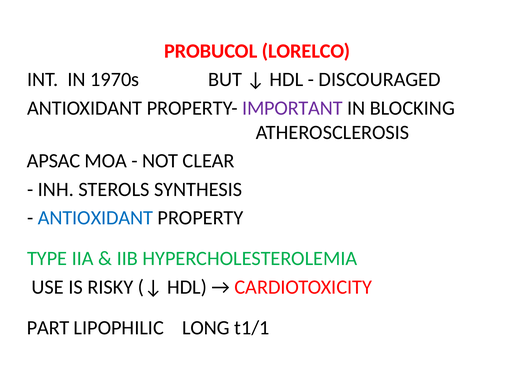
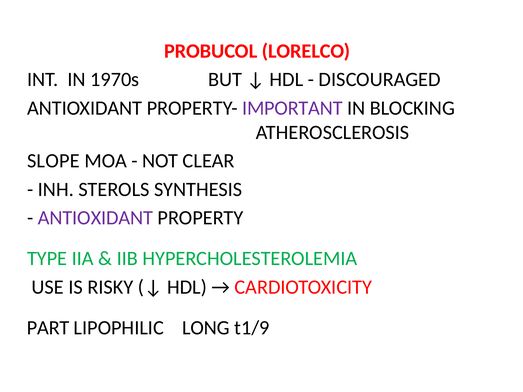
APSAC: APSAC -> SLOPE (53, 161)
ANTIOXIDANT colour: blue -> purple (95, 218)
t1/1: t1/1 -> t1/9 (252, 328)
